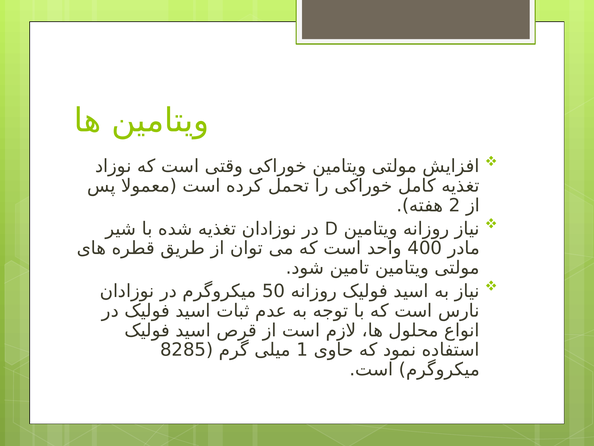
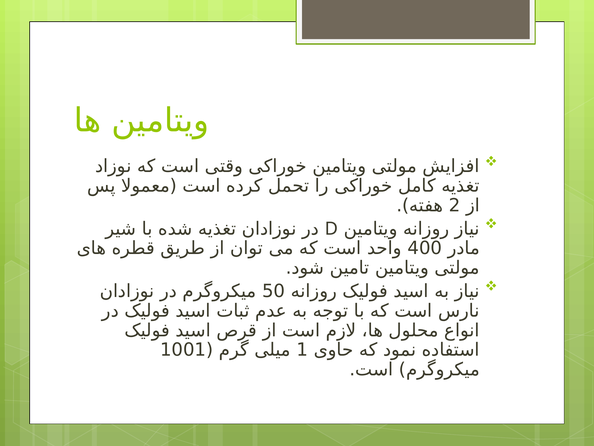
8285: 8285 -> 1001 (183, 350)
